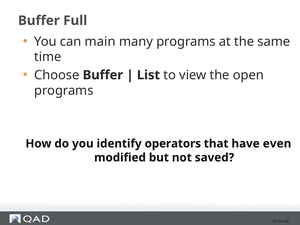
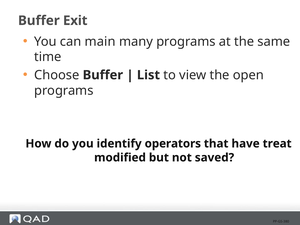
Full: Full -> Exit (75, 21)
even: even -> treat (277, 144)
